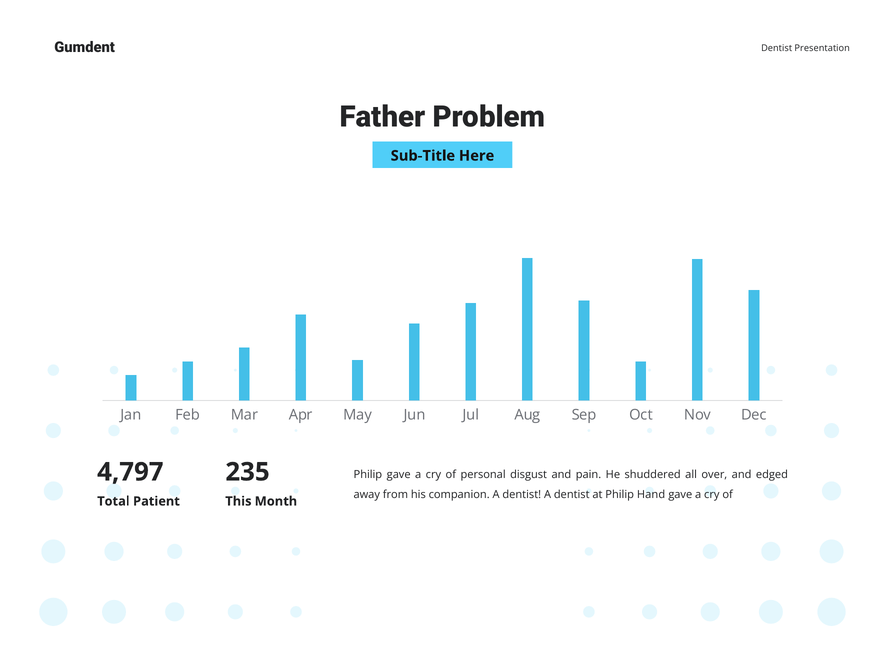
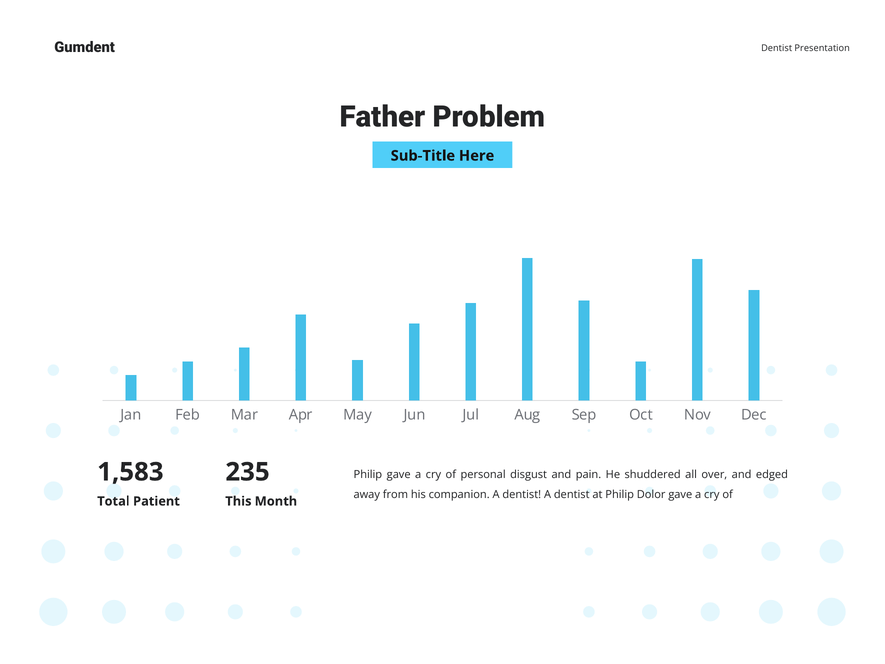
4,797: 4,797 -> 1,583 (130, 472)
Hand: Hand -> Dolor (651, 494)
